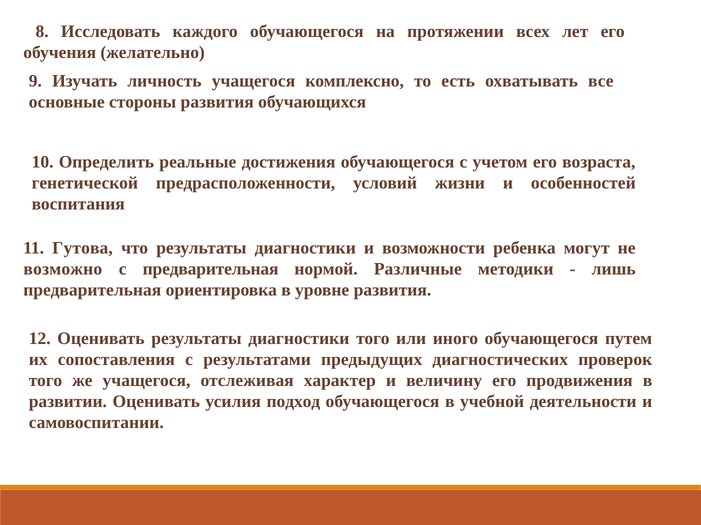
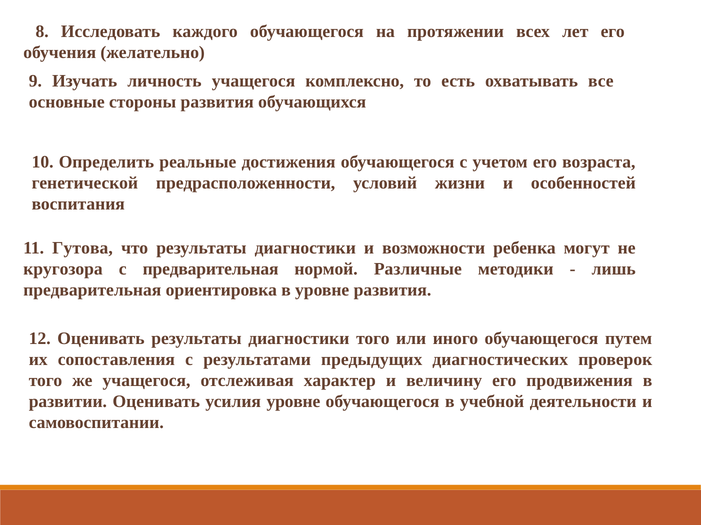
возможно: возможно -> кругозора (63, 269)
усилия подход: подход -> уровне (293, 402)
